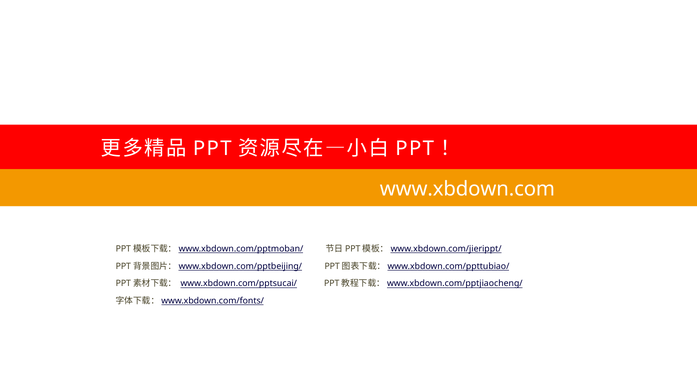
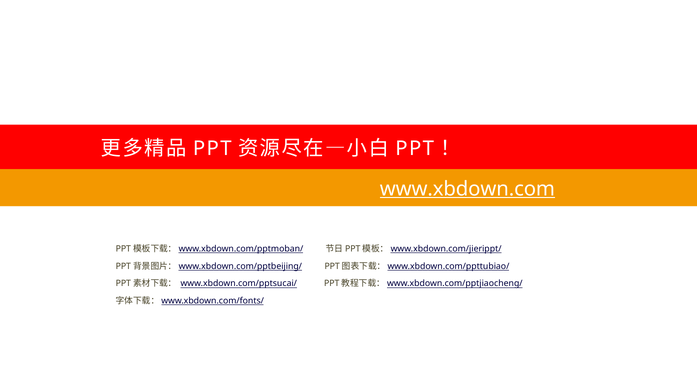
www.xbdown.com underline: none -> present (467, 189)
